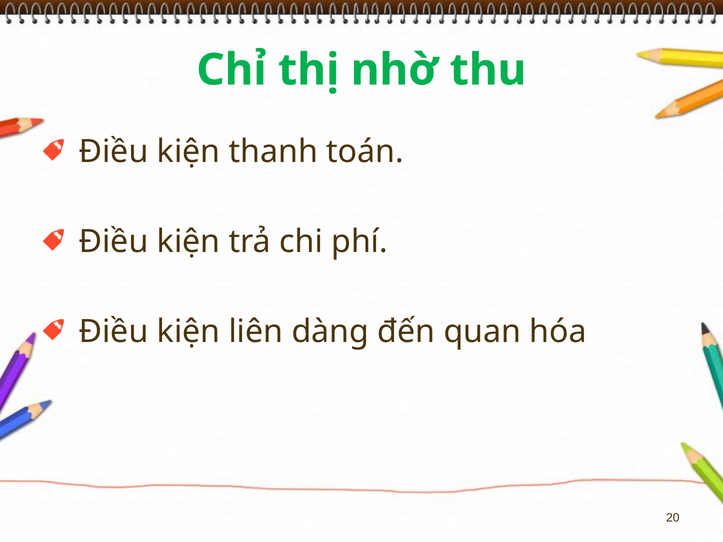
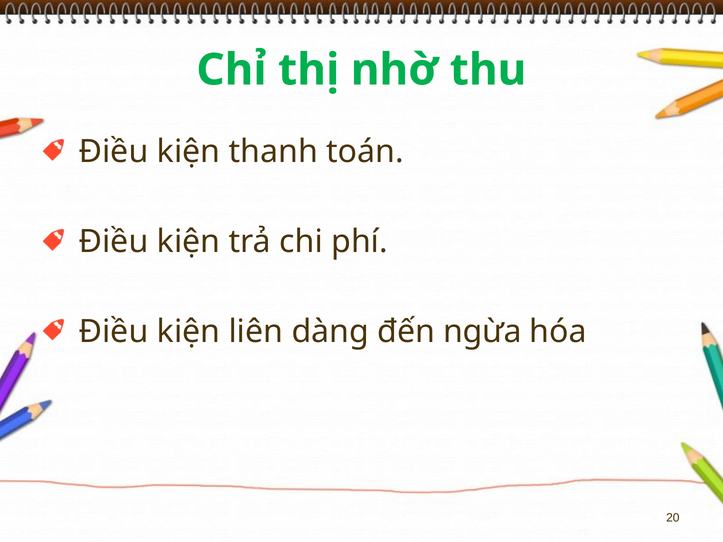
quan: quan -> ngừa (483, 332)
